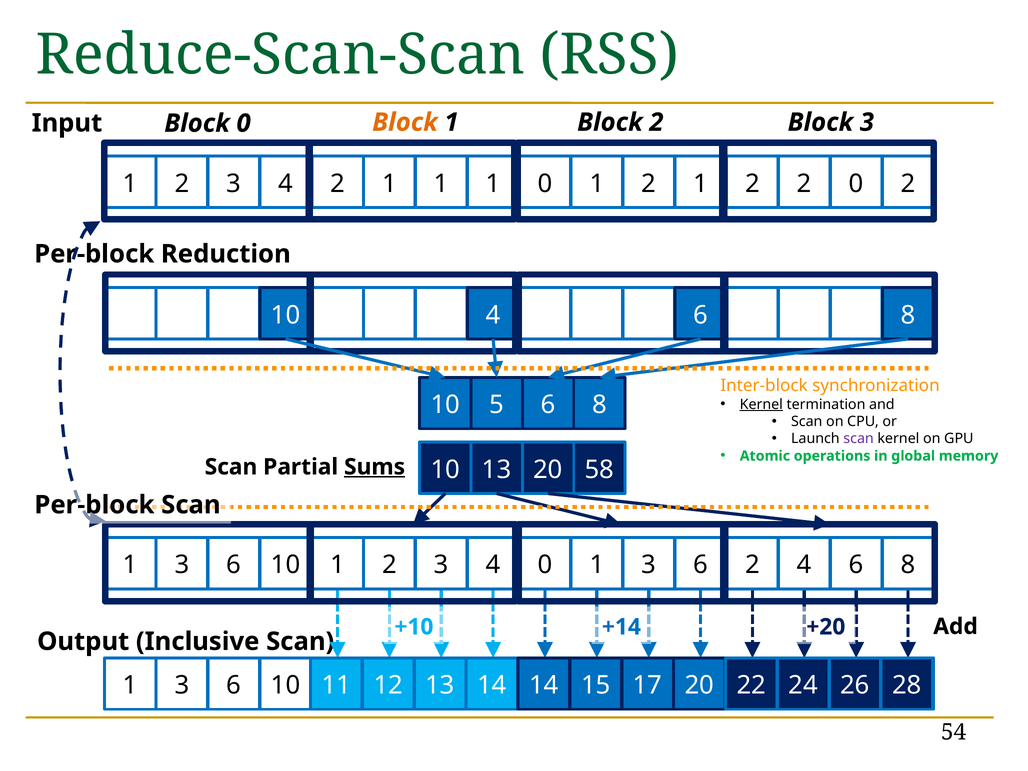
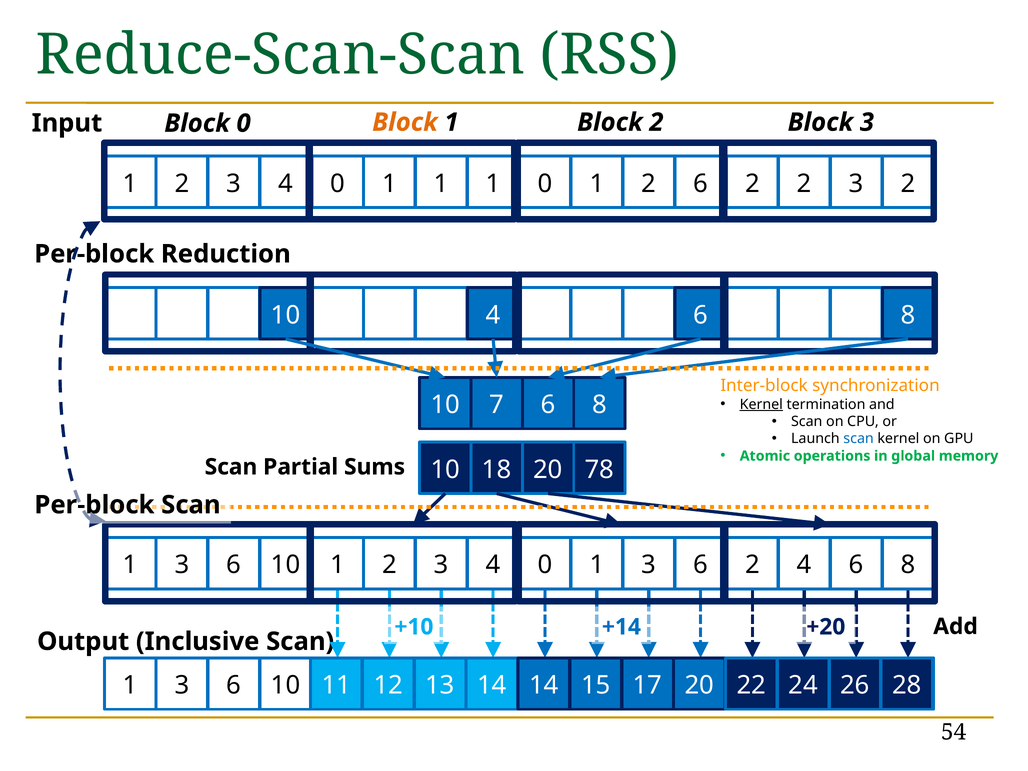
2: 2 -> 0 (338, 184)
1 2 1: 1 -> 6 (701, 184)
2 2 0: 0 -> 3 (856, 184)
5: 5 -> 7 (497, 405)
scan colour: purple -> blue (859, 439)
10 13: 13 -> 18 (497, 470)
58: 58 -> 78 (599, 470)
Sums underline: present -> none (375, 467)
